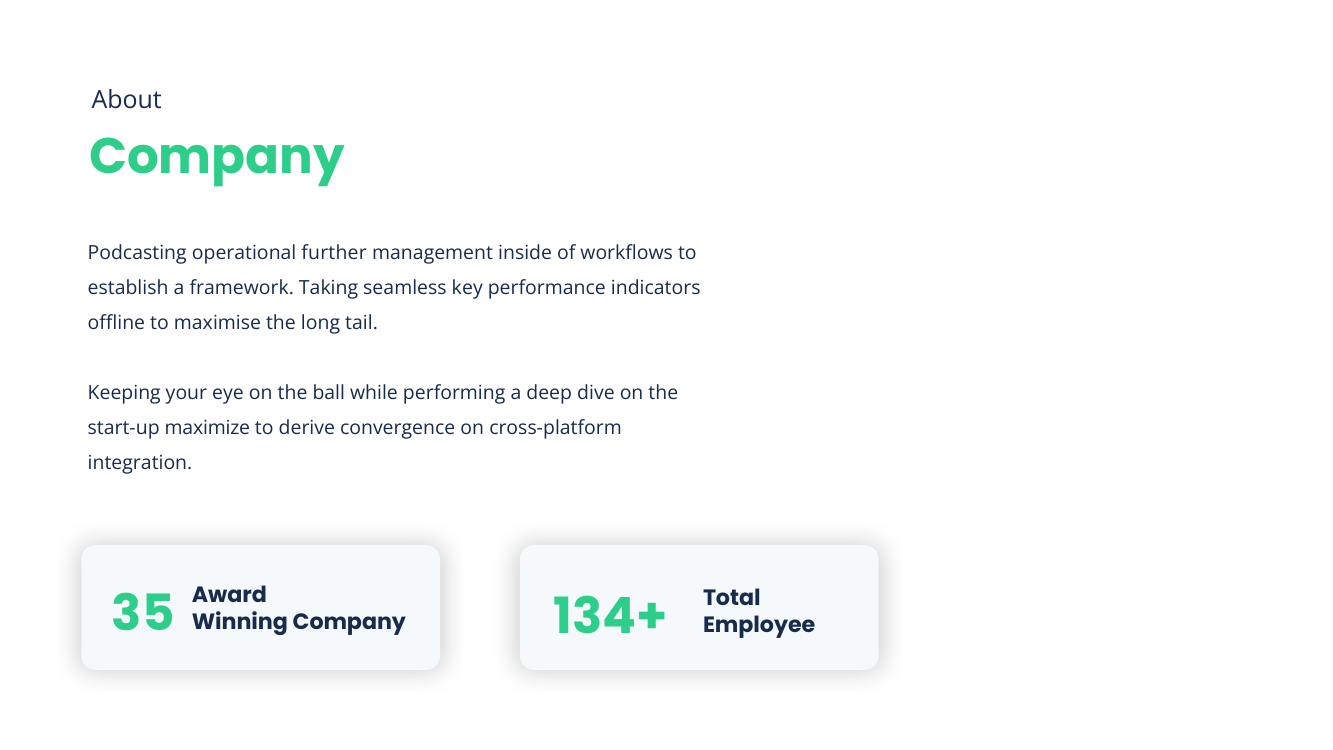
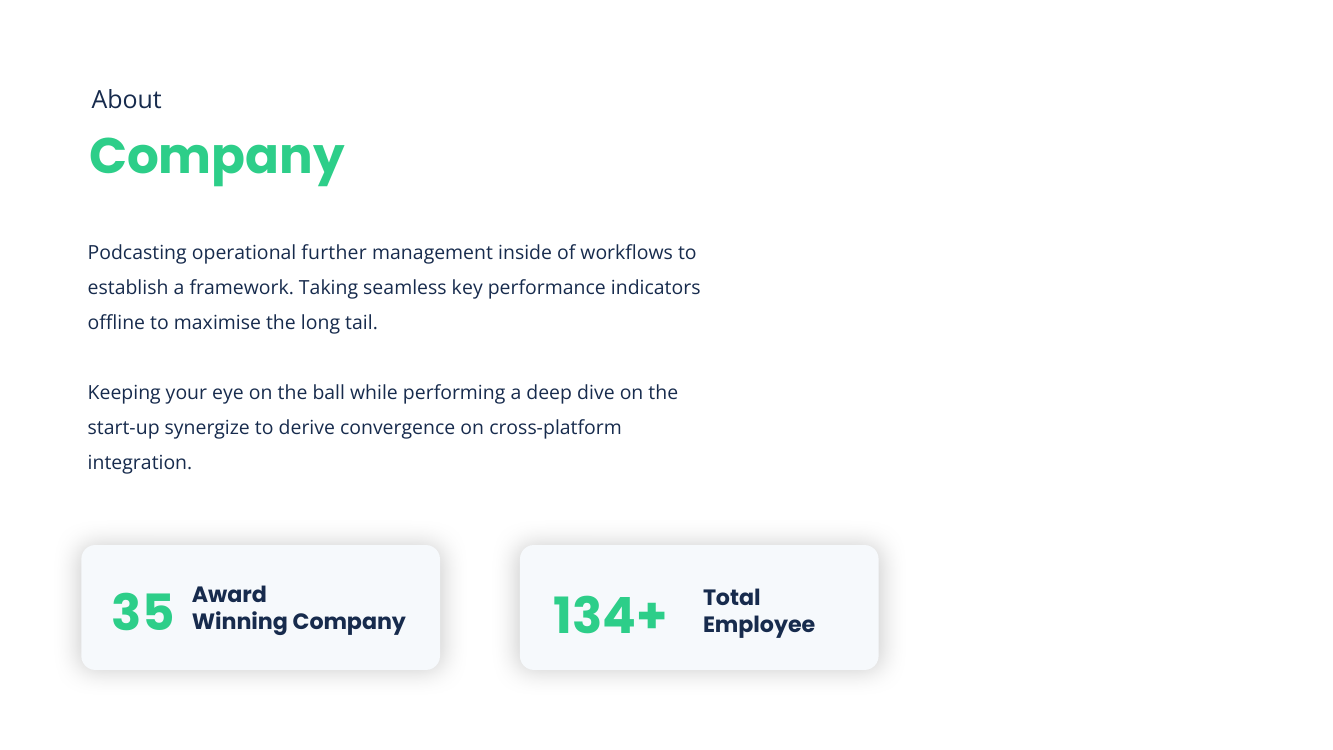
maximize: maximize -> synergize (207, 428)
